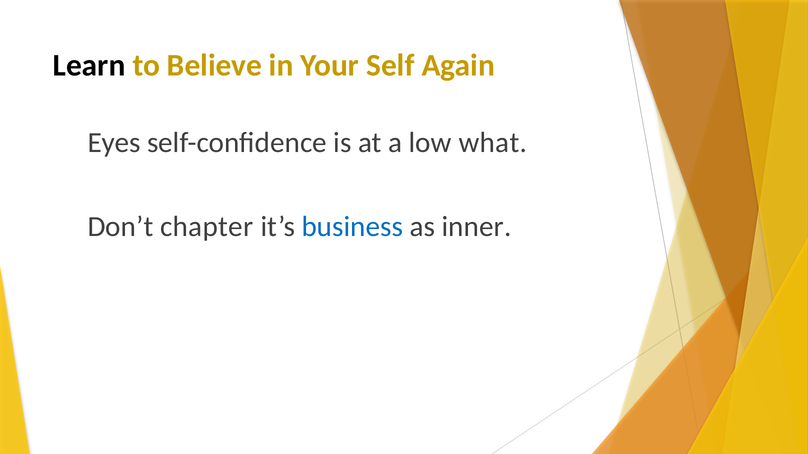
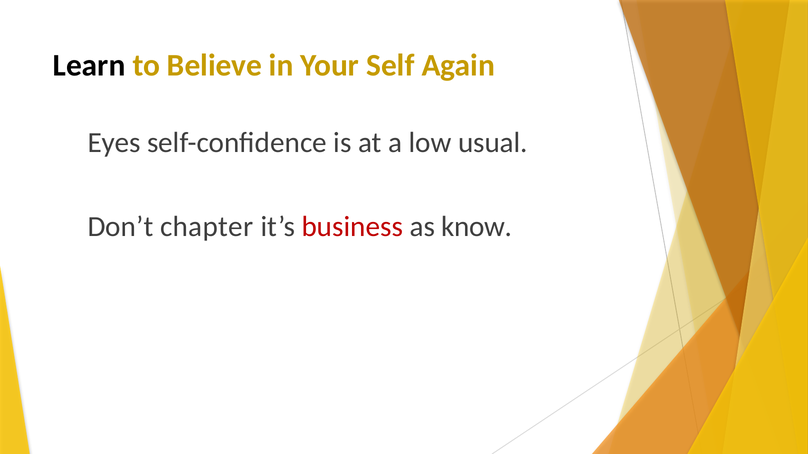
what: what -> usual (493, 143)
business colour: blue -> red (352, 227)
inner: inner -> know (477, 227)
